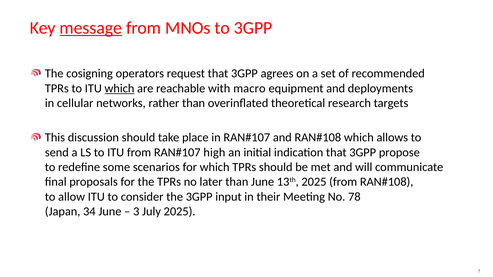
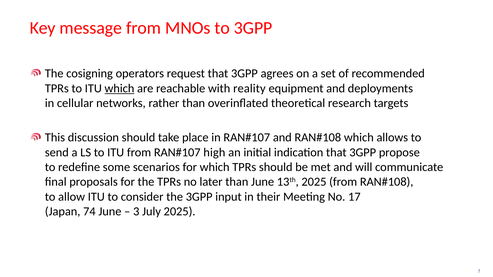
message underline: present -> none (91, 28)
macro: macro -> reality (249, 88)
78: 78 -> 17 (354, 197)
34: 34 -> 74 (89, 212)
